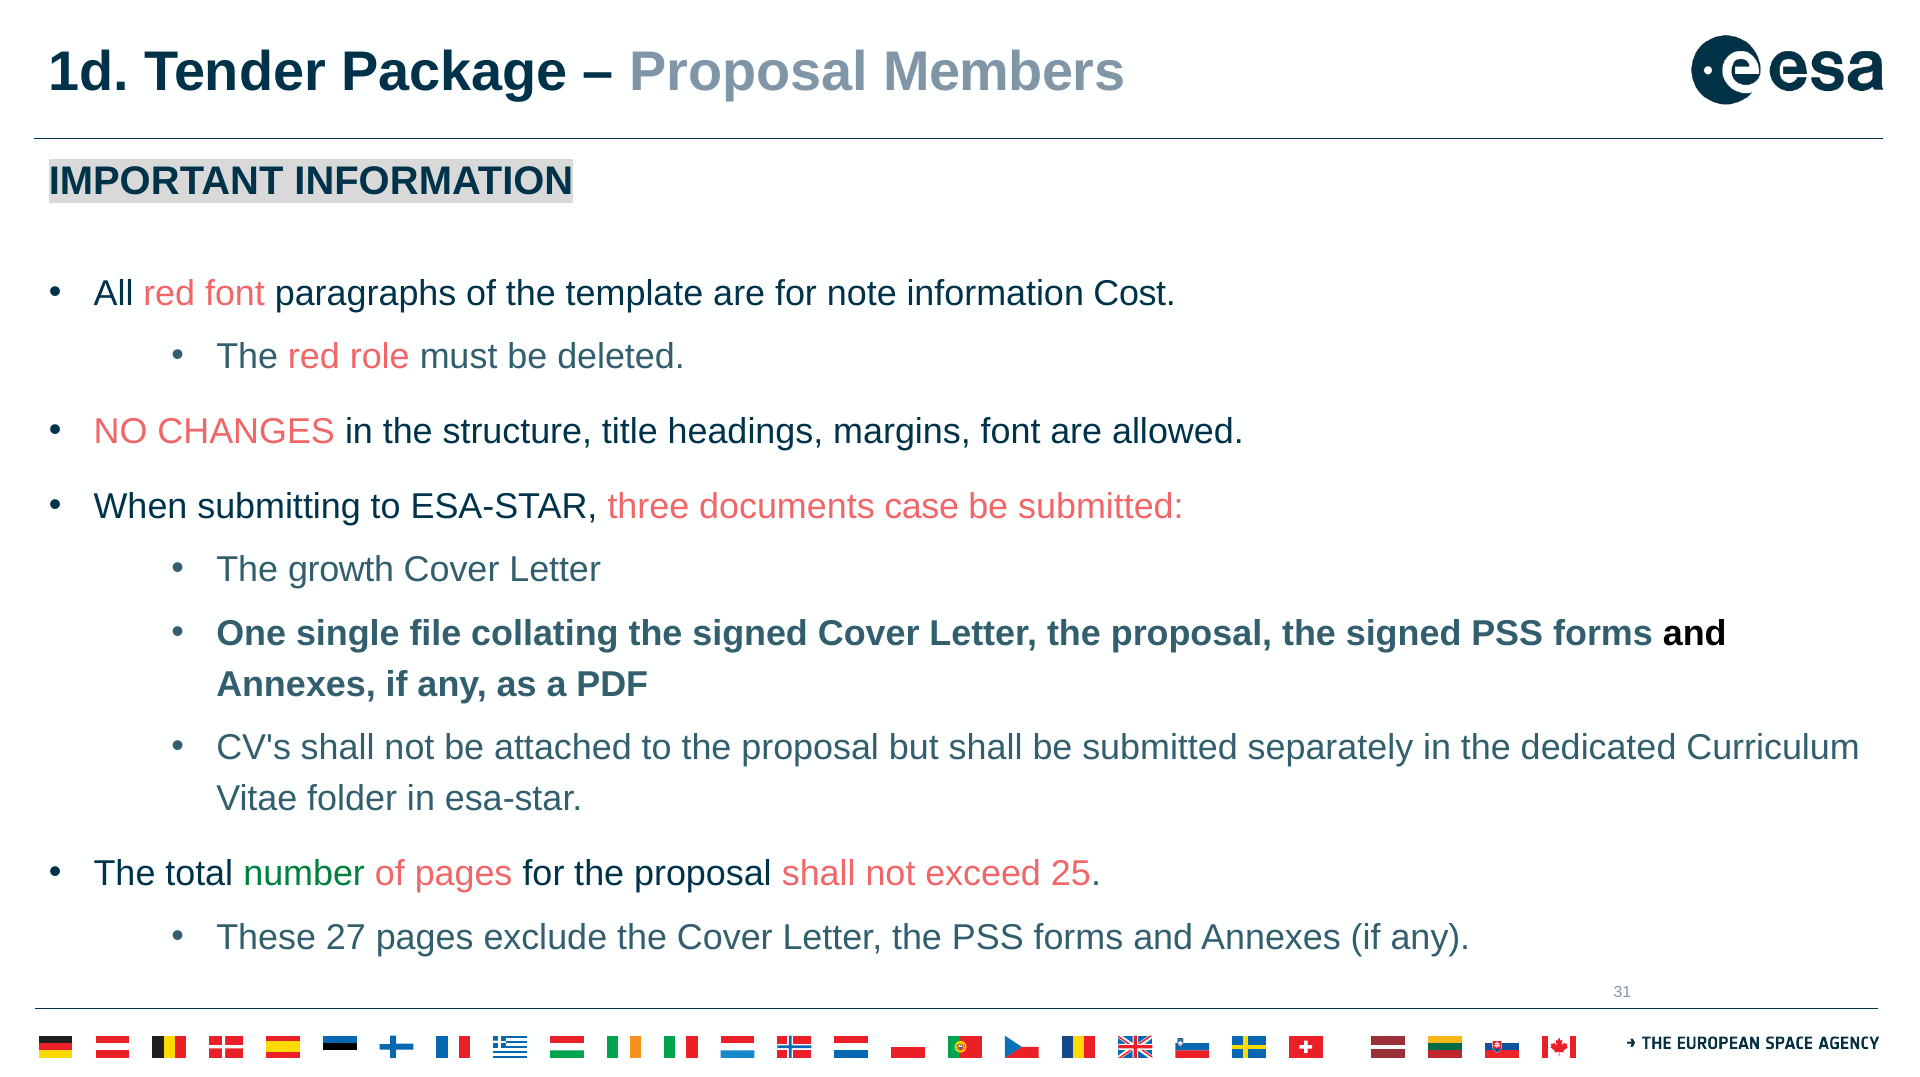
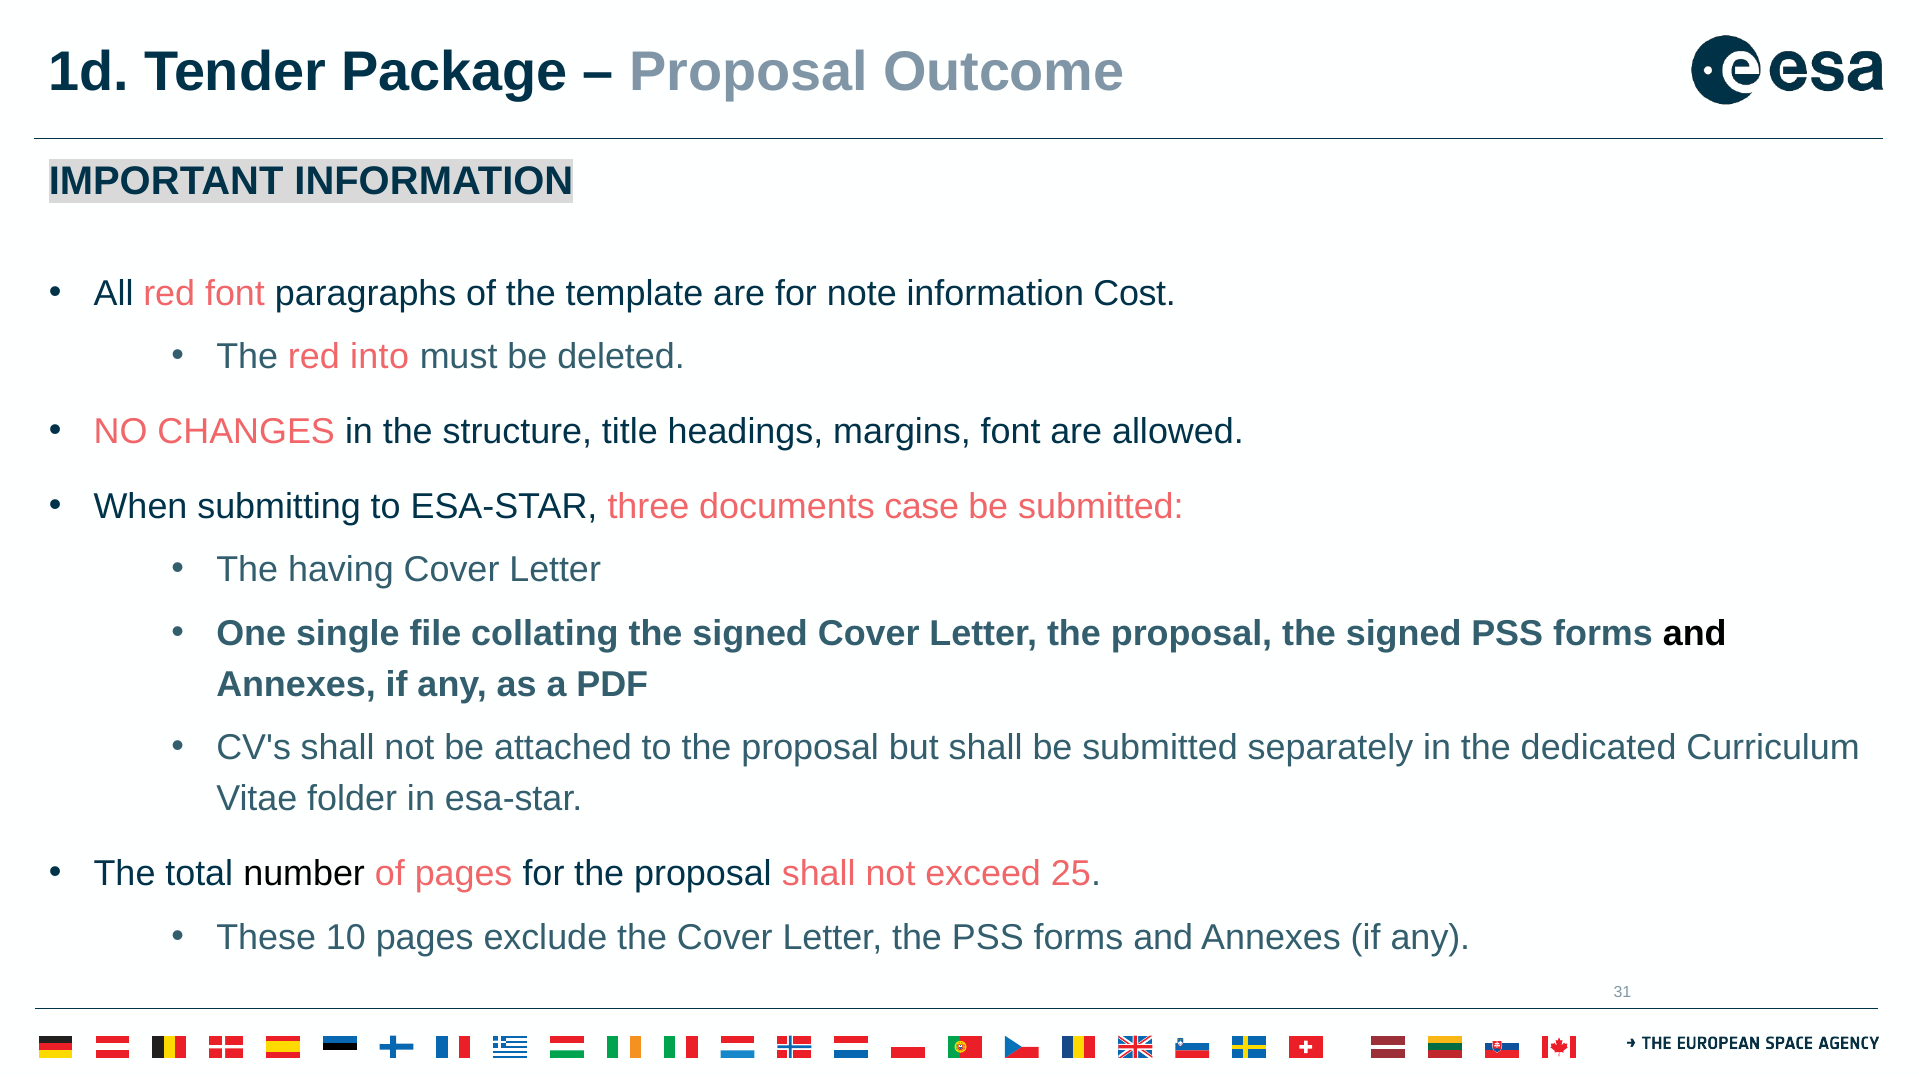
Members: Members -> Outcome (1004, 73)
role: role -> into (380, 357)
growth: growth -> having (341, 570)
number colour: green -> black (304, 874)
27: 27 -> 10 (346, 937)
